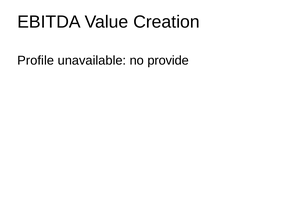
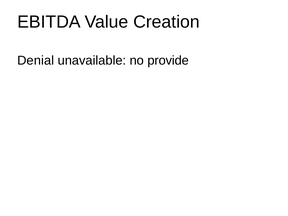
Profile: Profile -> Denial (36, 60)
